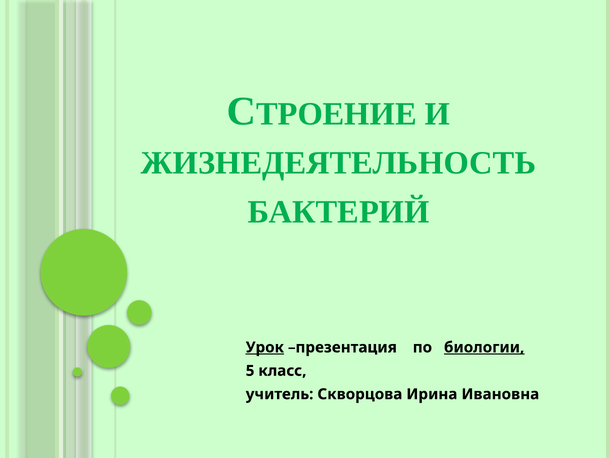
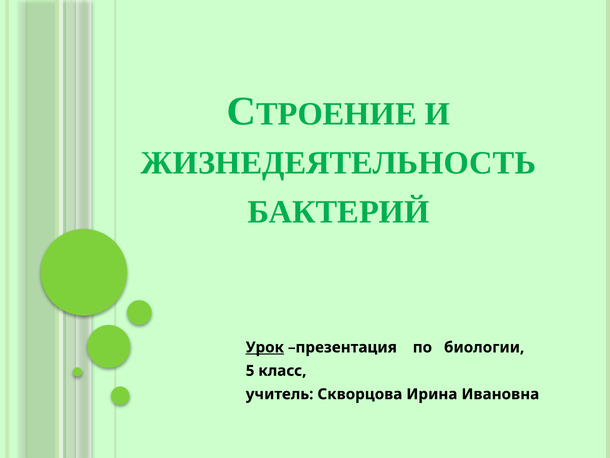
биологии underline: present -> none (484, 347)
